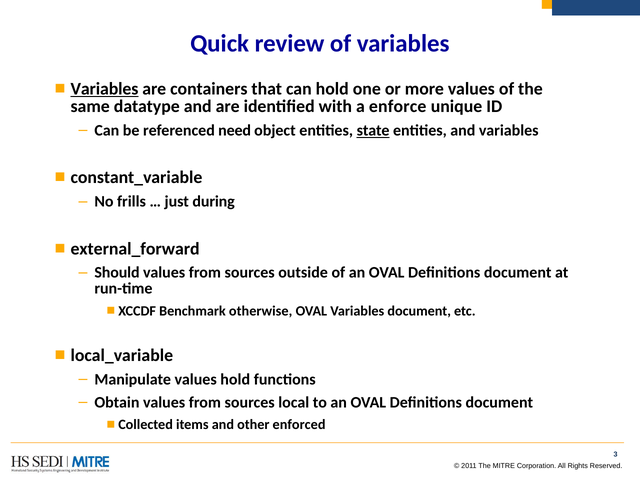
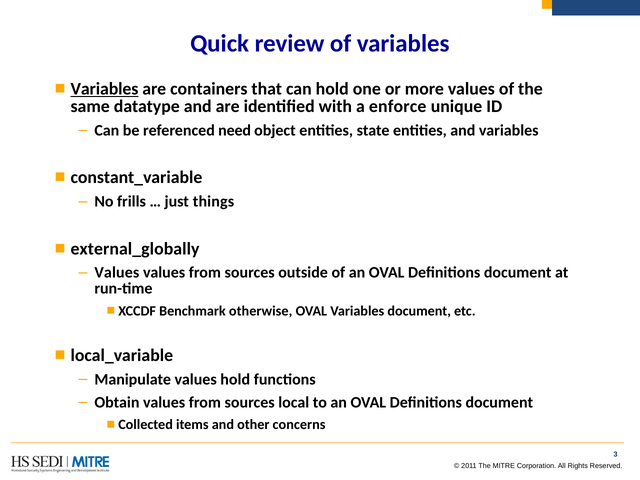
state underline: present -> none (373, 130)
during: during -> things (213, 202)
external_forward: external_forward -> external_globally (135, 249)
Should: Should -> Values (117, 273)
enforced: enforced -> concerns (299, 425)
